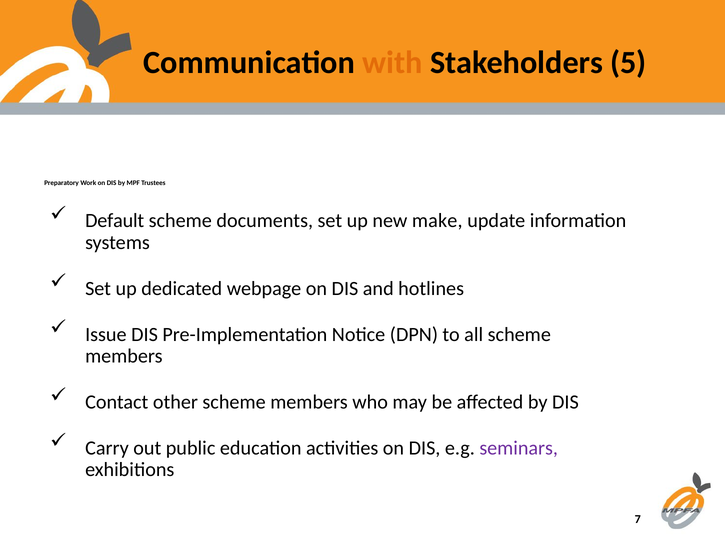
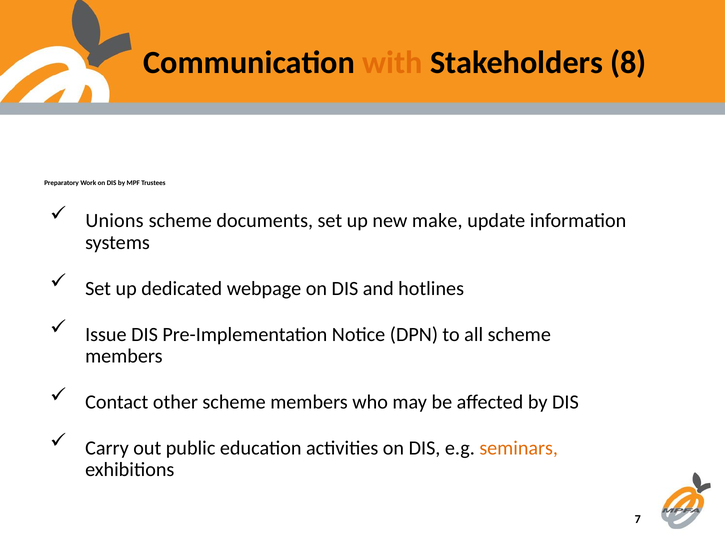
5: 5 -> 8 (628, 63)
Default: Default -> Unions (114, 221)
seminars colour: purple -> orange (519, 448)
